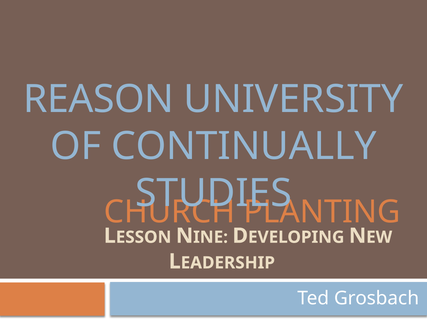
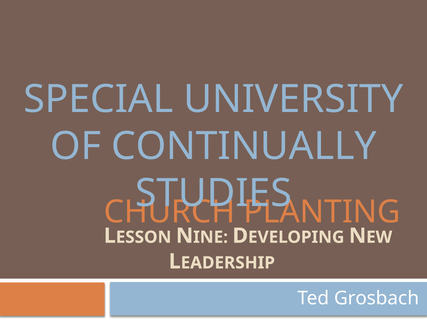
REASON: REASON -> SPECIAL (98, 99)
